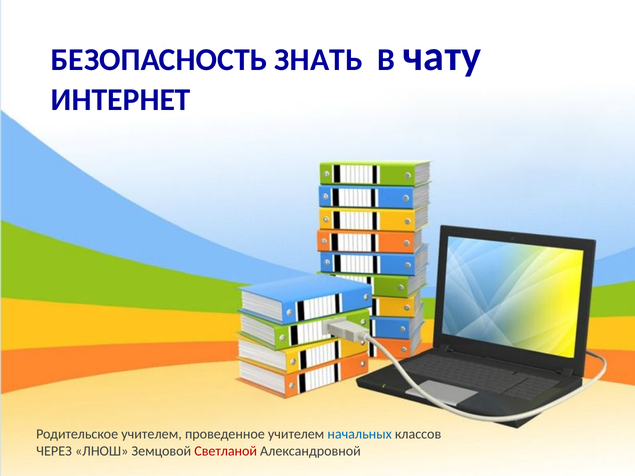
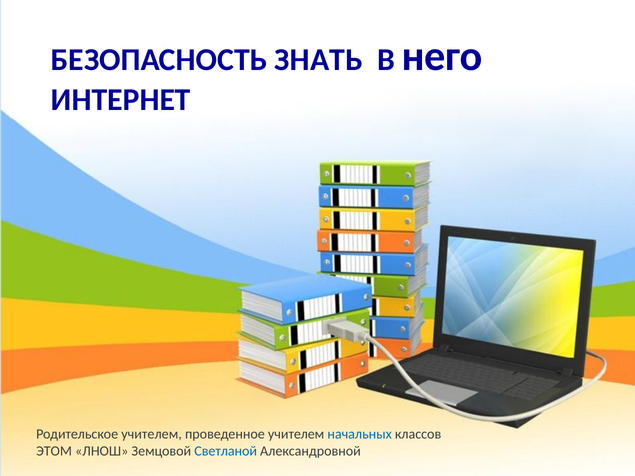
чату: чату -> него (442, 56)
ЧЕРЕЗ: ЧЕРЕЗ -> ЭТОМ (54, 451)
Светланой colour: red -> blue (226, 451)
